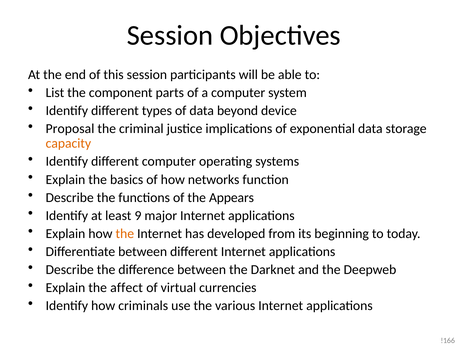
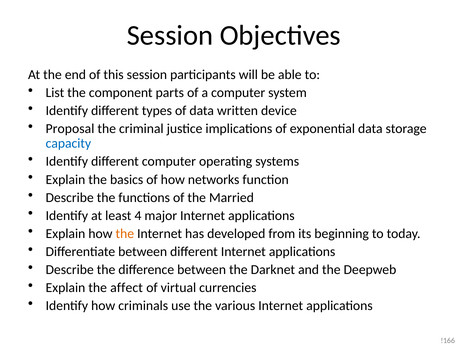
beyond: beyond -> written (237, 111)
capacity colour: orange -> blue (68, 143)
Appears: Appears -> Married (231, 198)
9: 9 -> 4 (138, 216)
